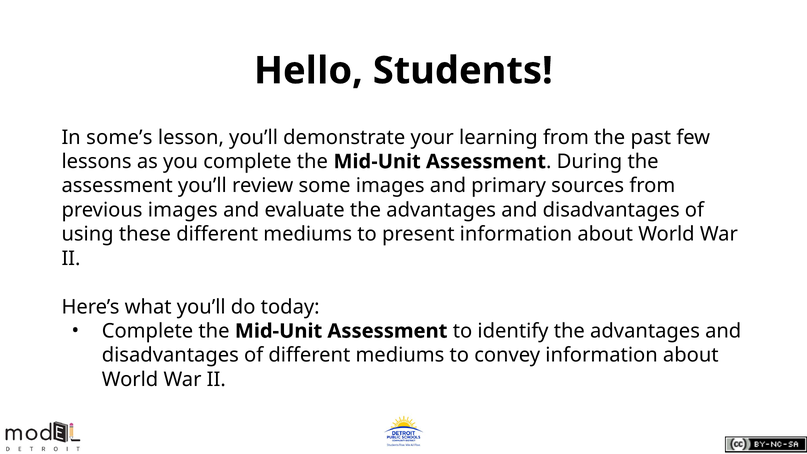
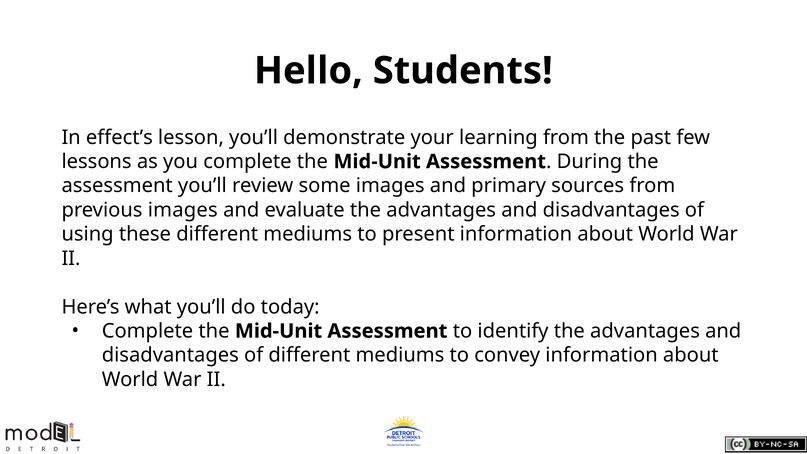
some’s: some’s -> effect’s (119, 137)
